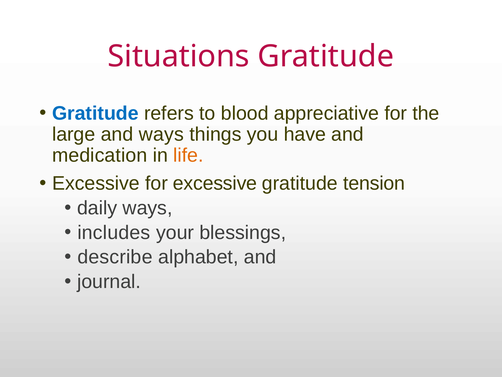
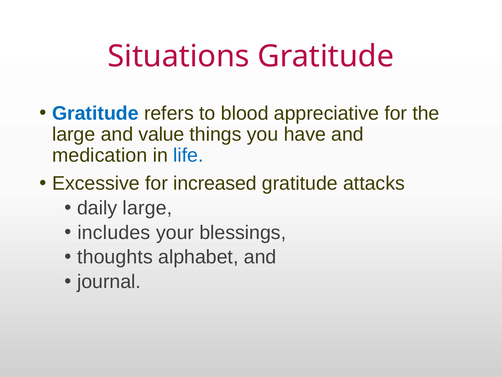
and ways: ways -> value (162, 134)
life colour: orange -> blue (188, 155)
for excessive: excessive -> increased (215, 183)
tension: tension -> attacks (374, 183)
daily ways: ways -> large (147, 208)
describe: describe -> thoughts (115, 257)
